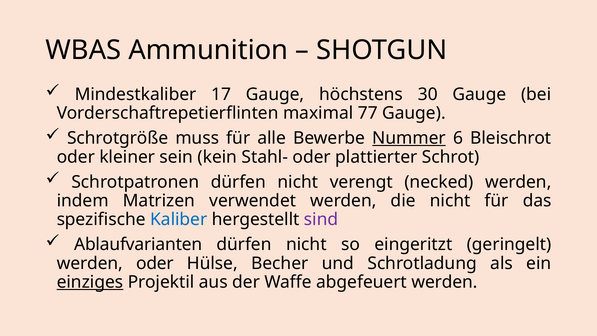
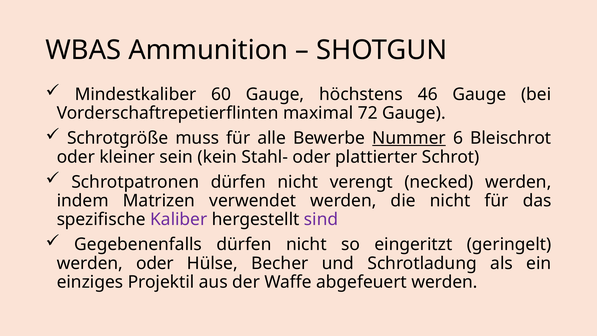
17: 17 -> 60 (221, 94)
30: 30 -> 46 (428, 94)
77: 77 -> 72 (368, 113)
Kaliber colour: blue -> purple (179, 219)
Ablaufvarianten: Ablaufvarianten -> Gegebenenfalls (138, 244)
einziges underline: present -> none (90, 282)
